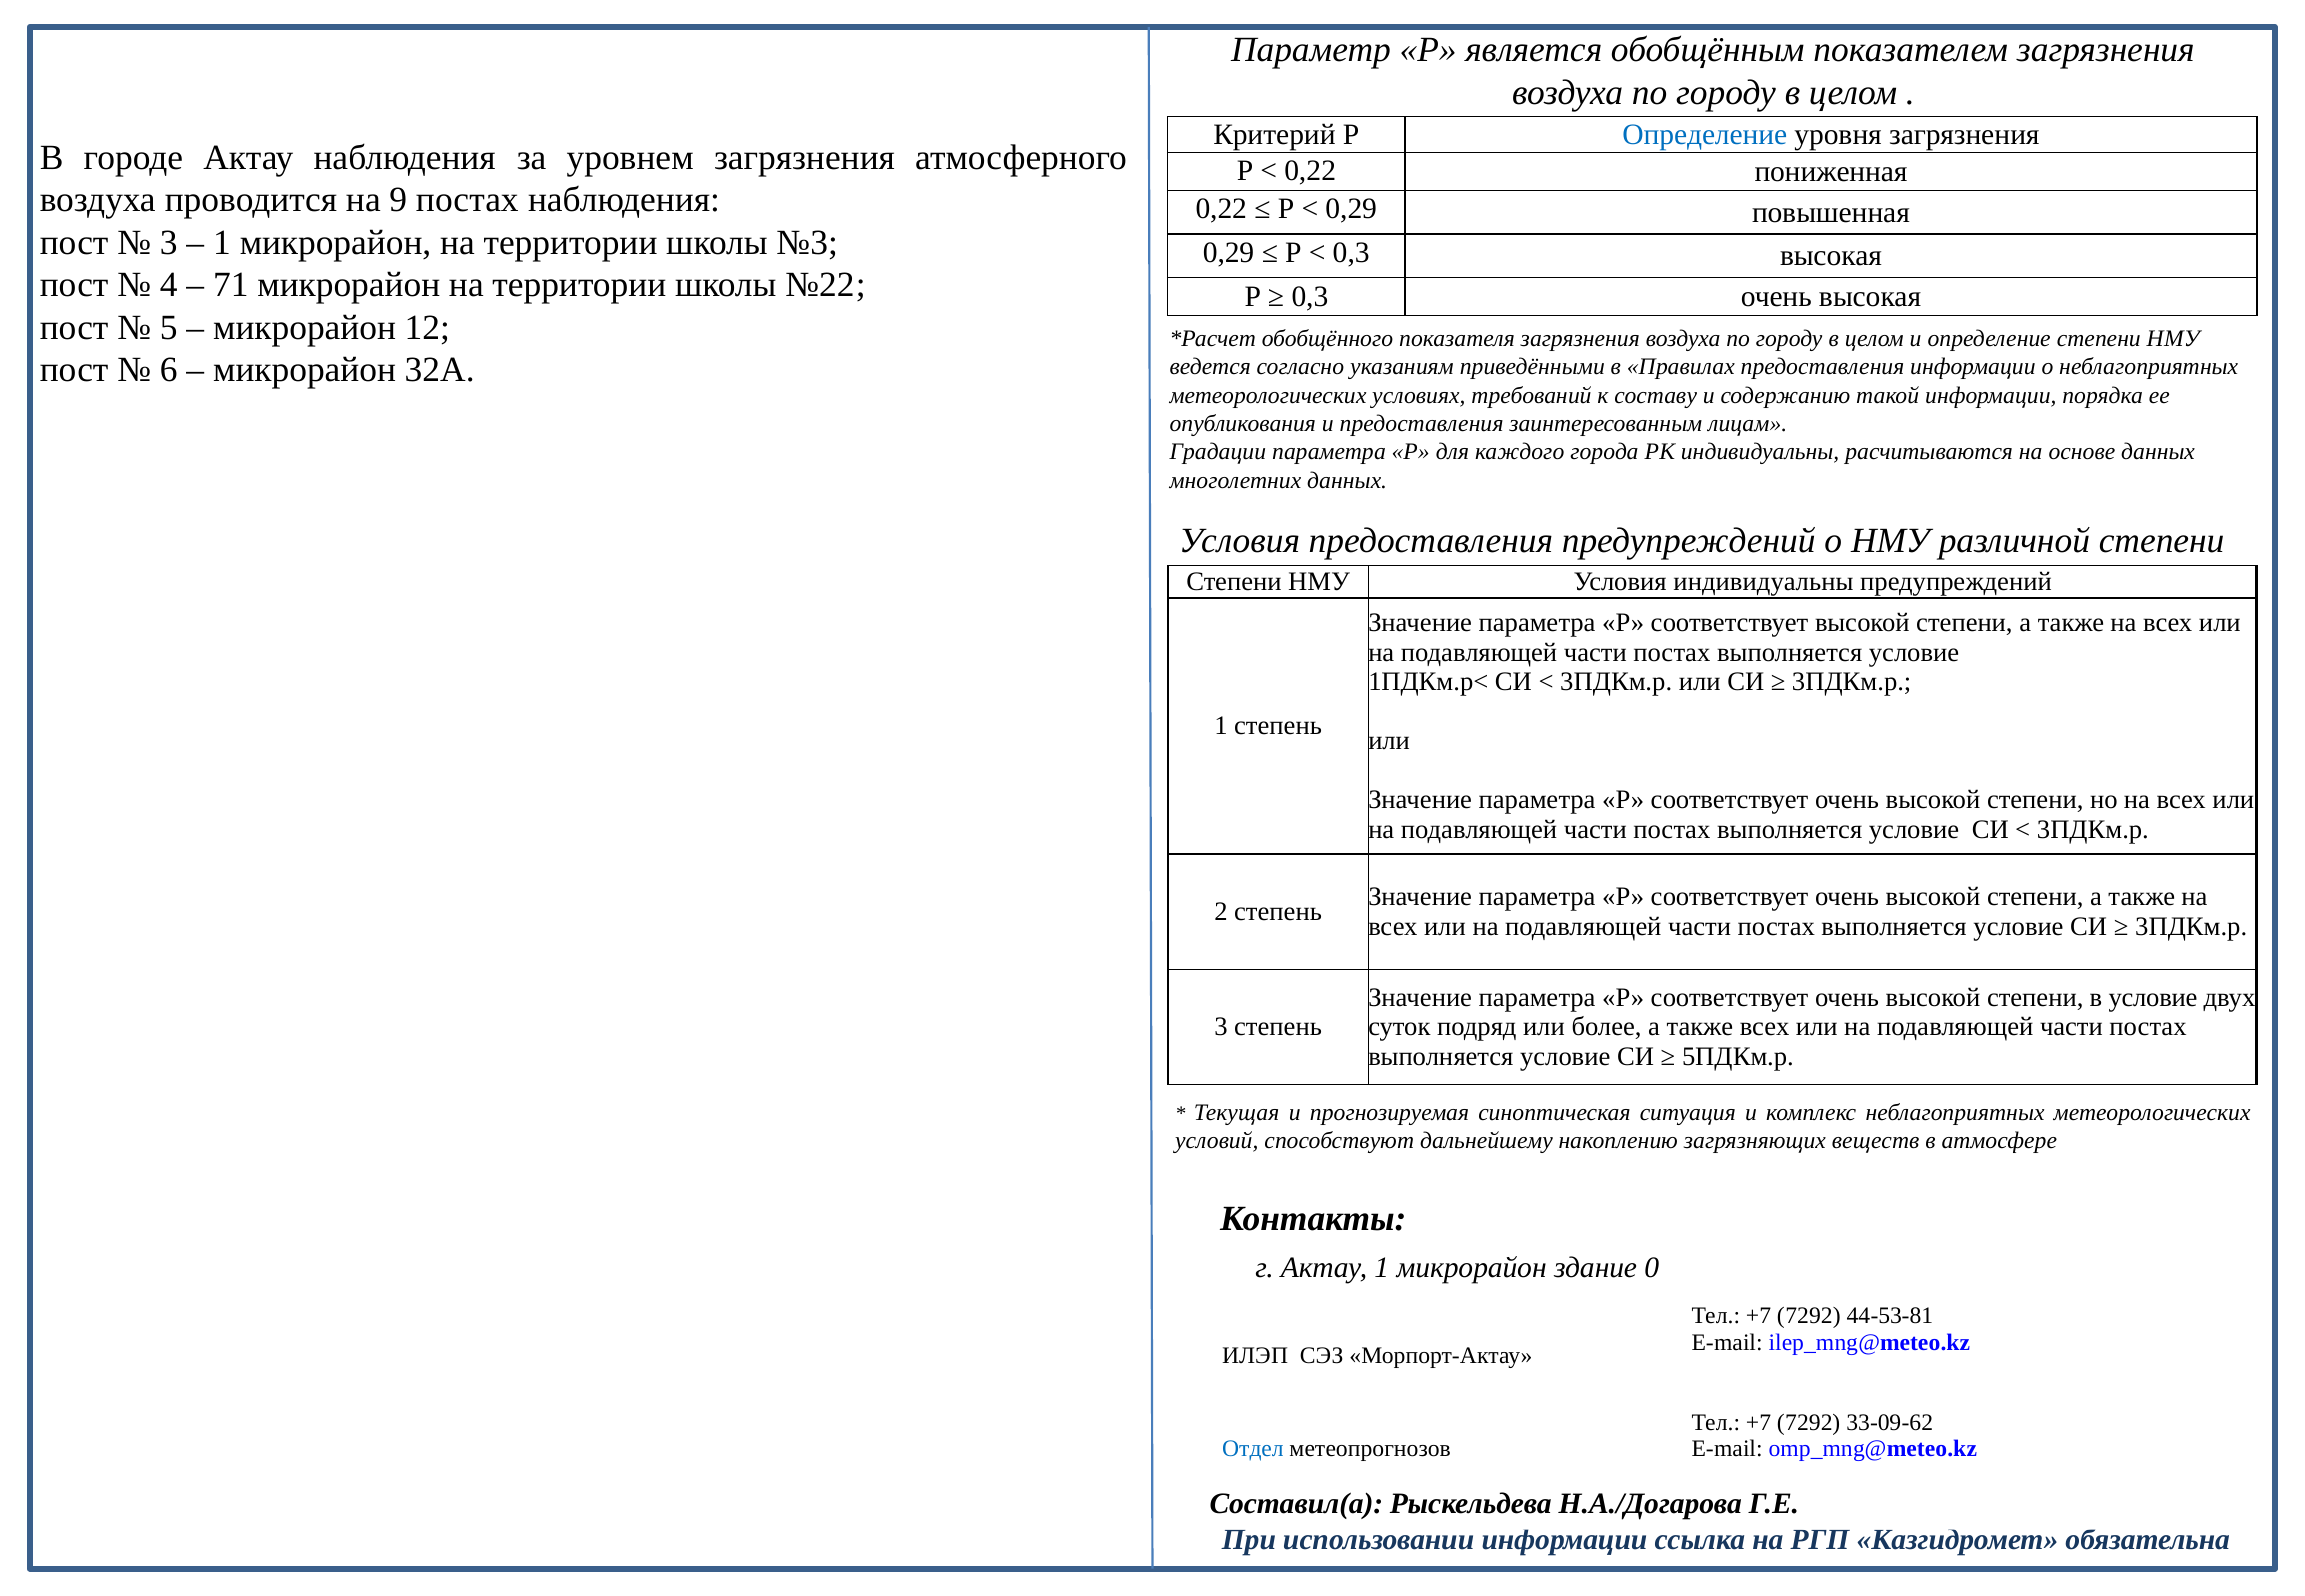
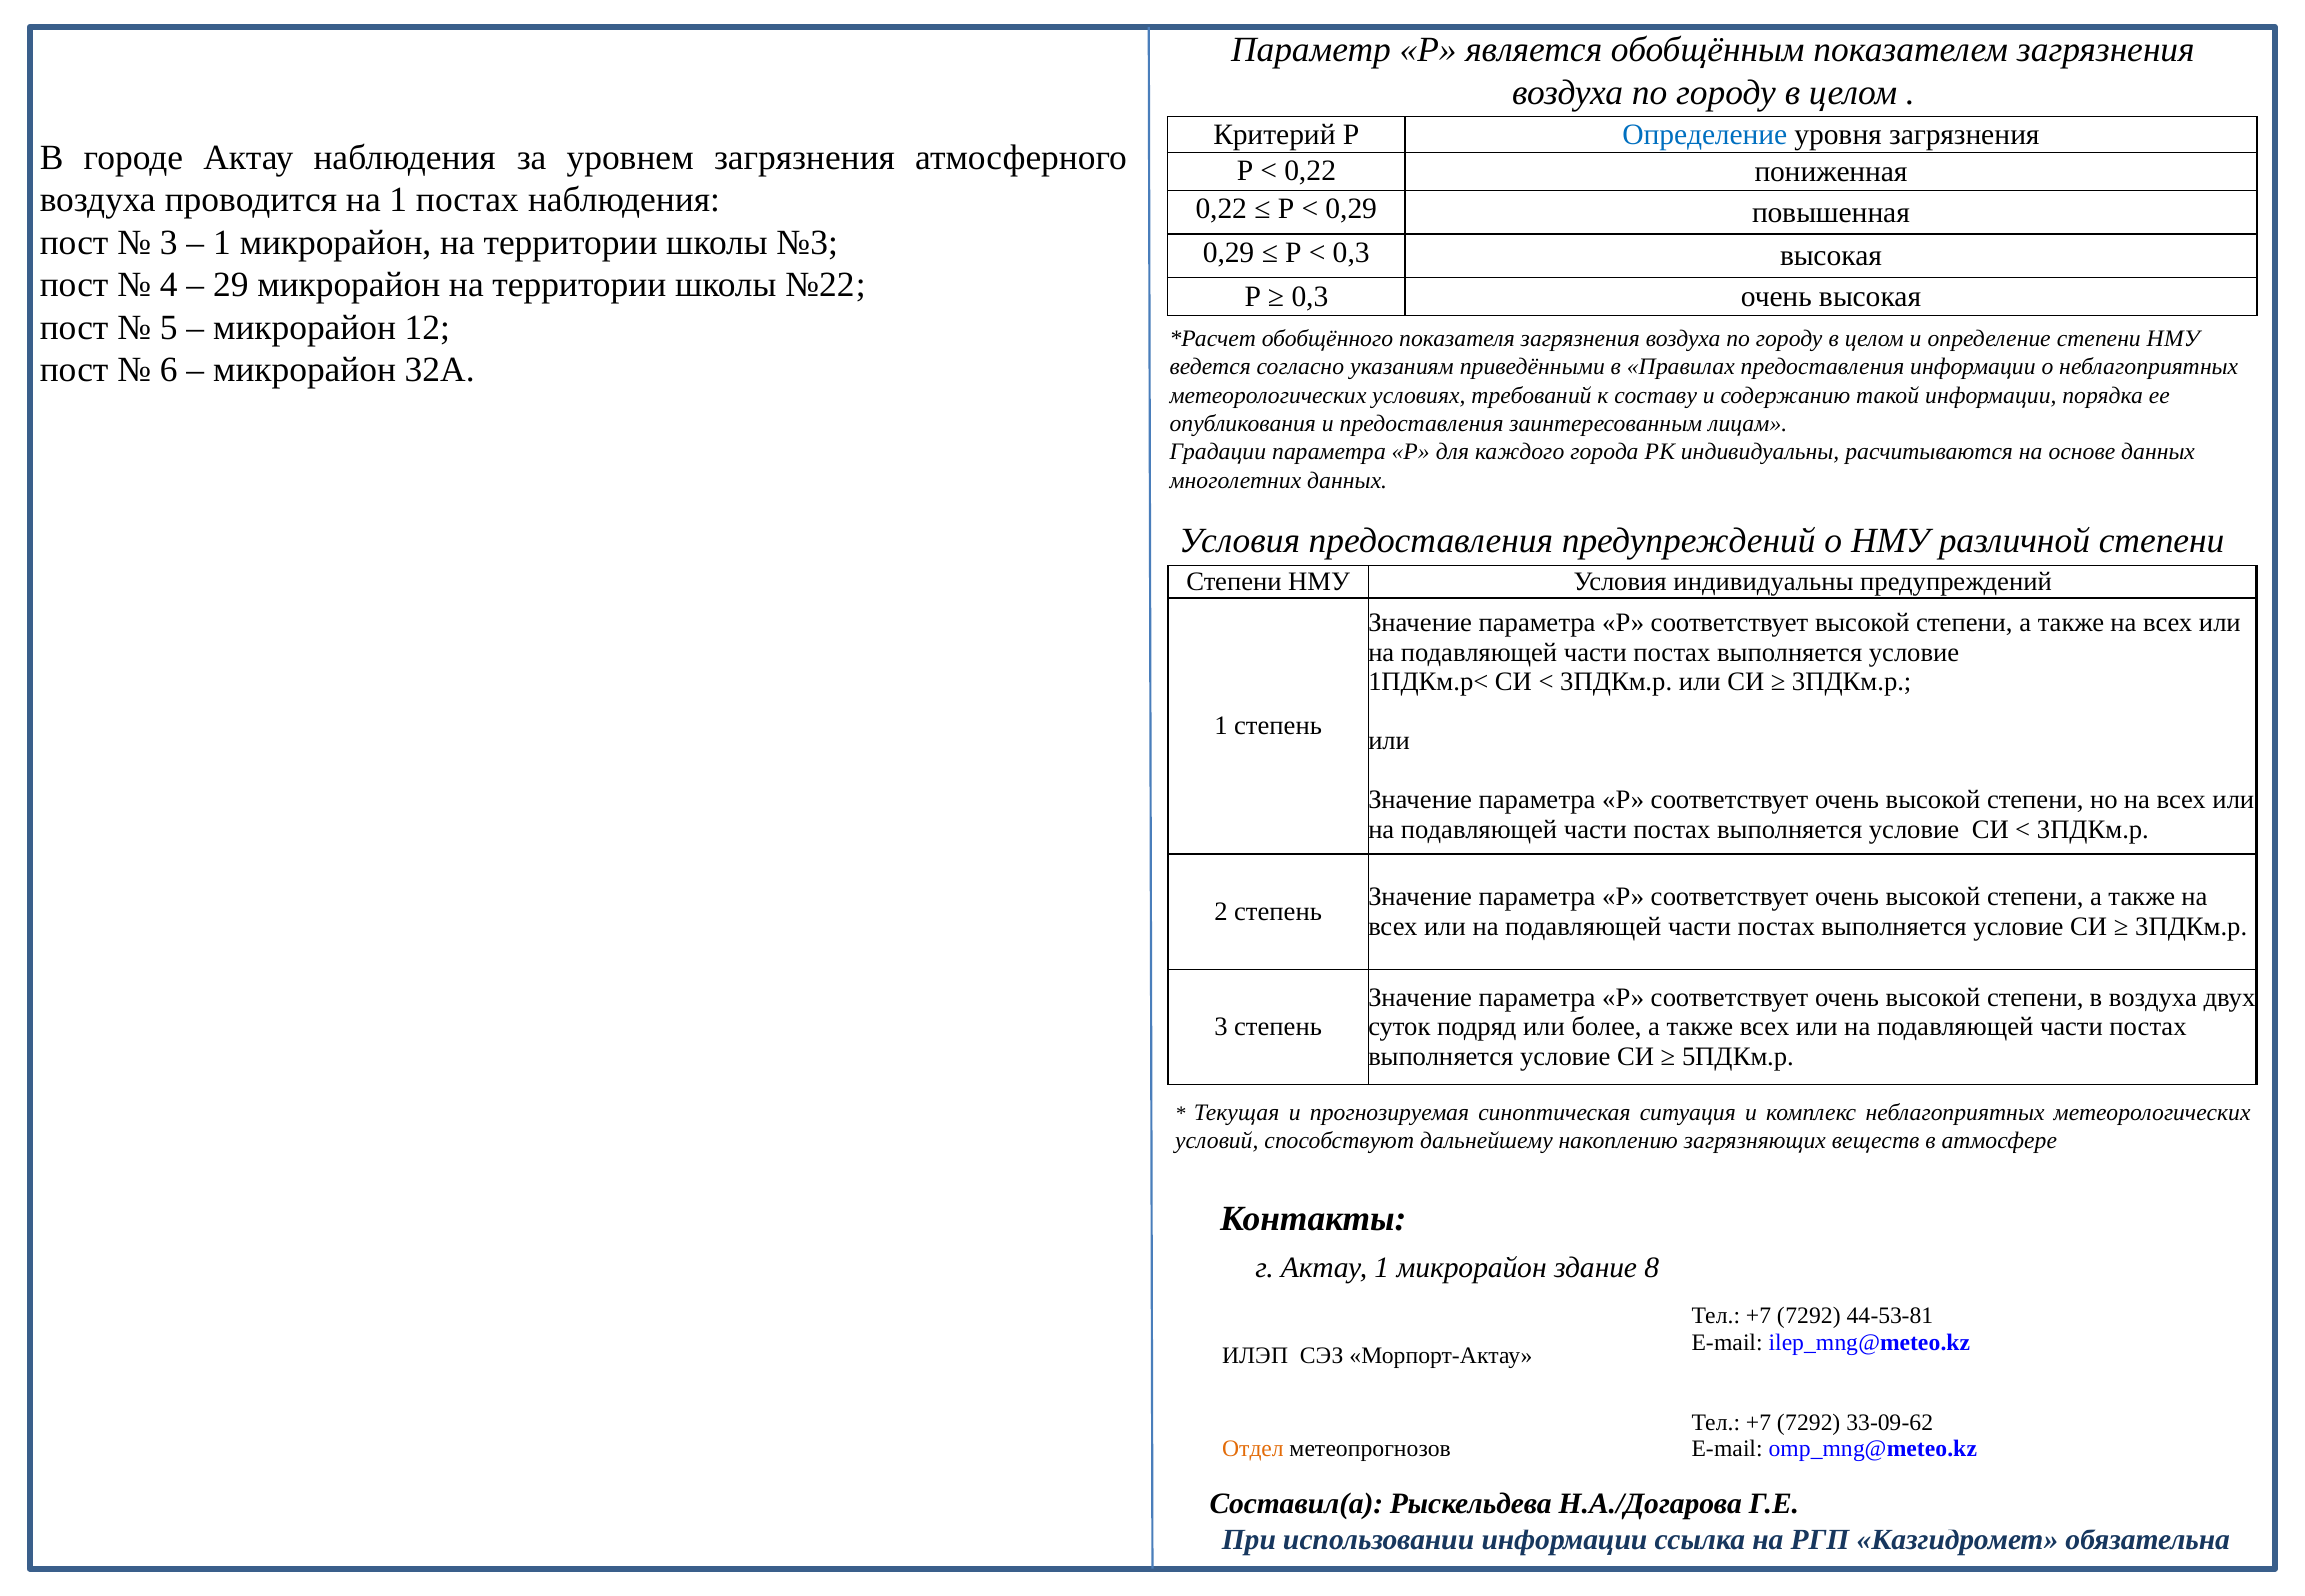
на 9: 9 -> 1 (398, 200)
71: 71 -> 29 (231, 285)
в условие: условие -> воздуха (2153, 997)
0: 0 -> 8 (1652, 1268)
Отдел colour: blue -> orange (1253, 1448)
